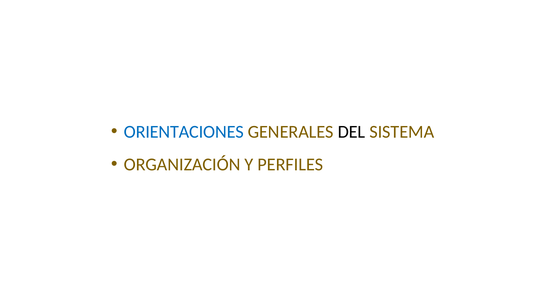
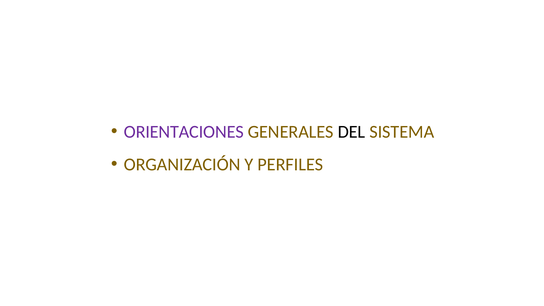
ORIENTACIONES colour: blue -> purple (184, 132)
